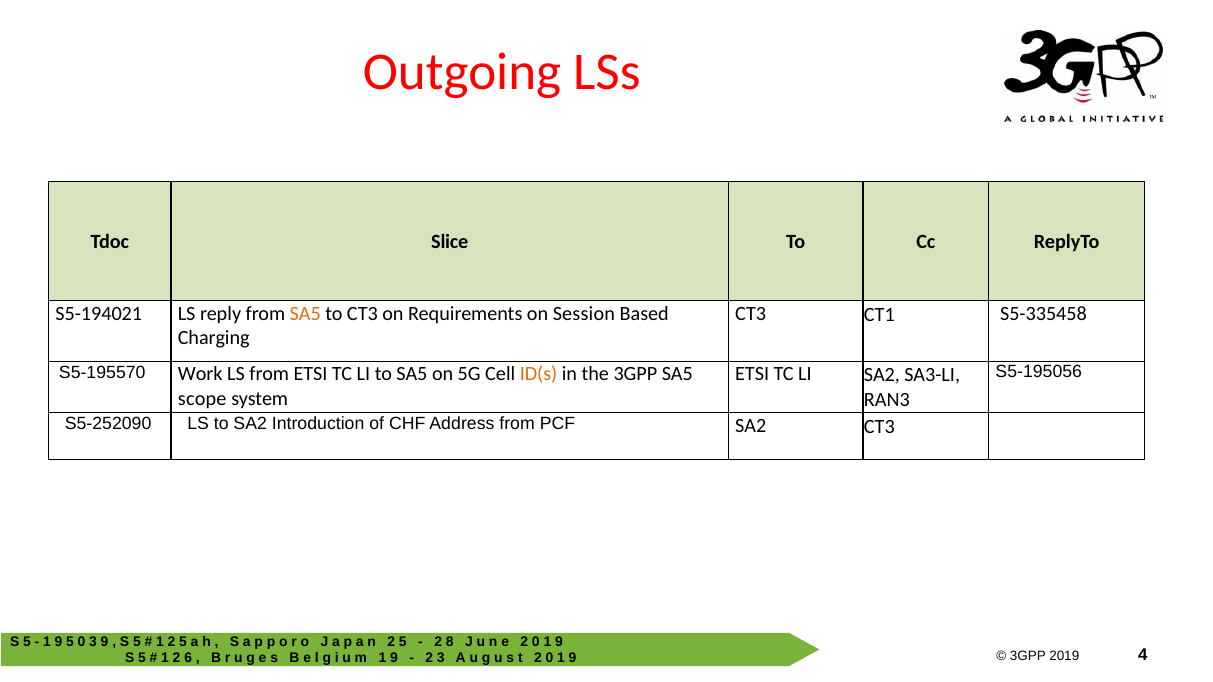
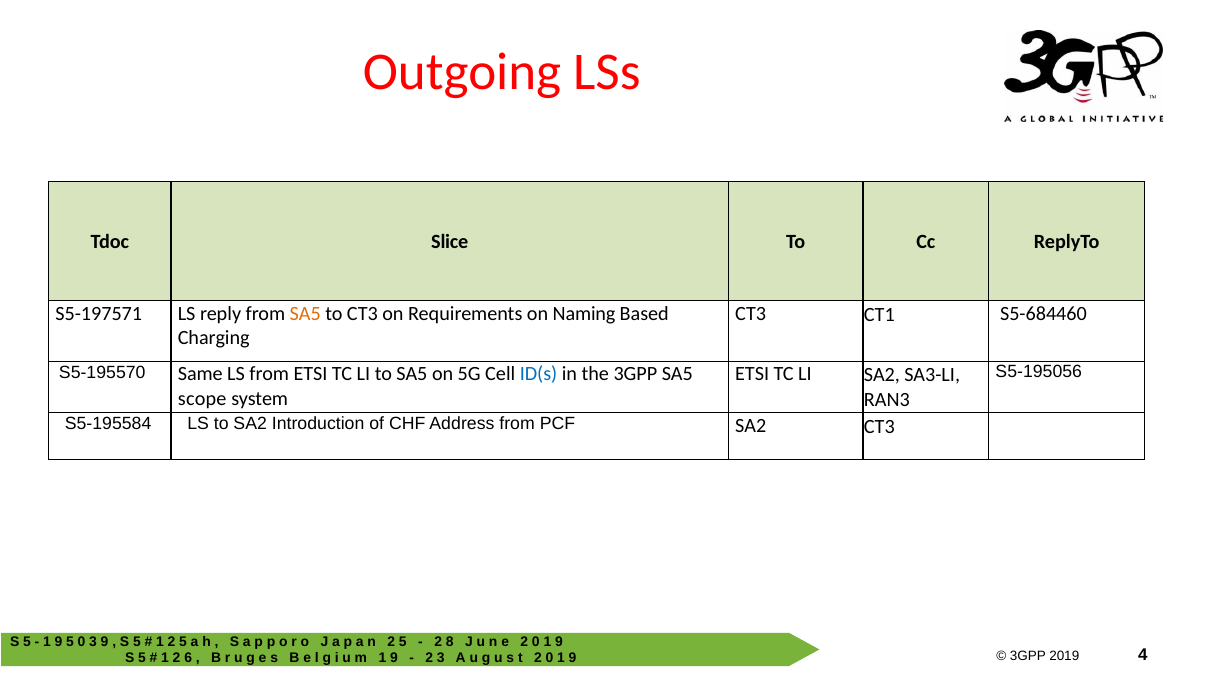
S5-194021: S5-194021 -> S5-197571 (99, 314)
Session: Session -> Naming (584, 314)
S5-335458: S5-335458 -> S5-684460 (1043, 314)
Work: Work -> Same (200, 374)
ID(s colour: orange -> blue (539, 374)
S5-252090: S5-252090 -> S5-195584 (108, 423)
